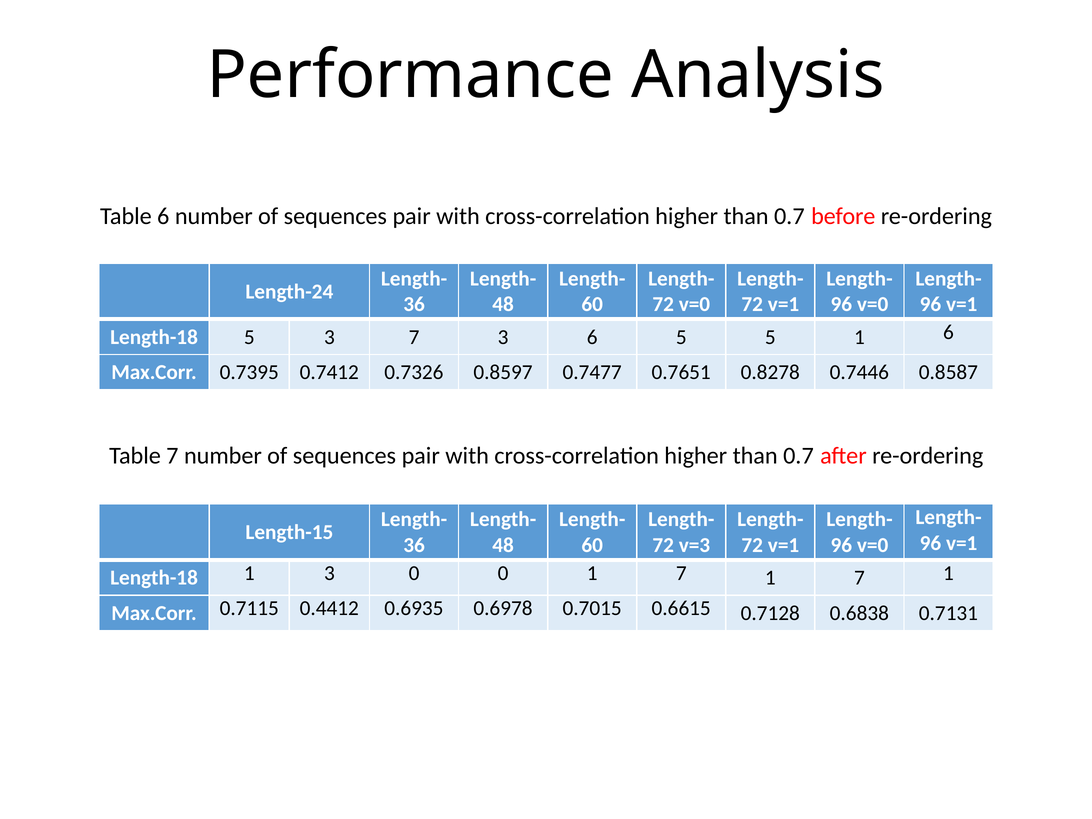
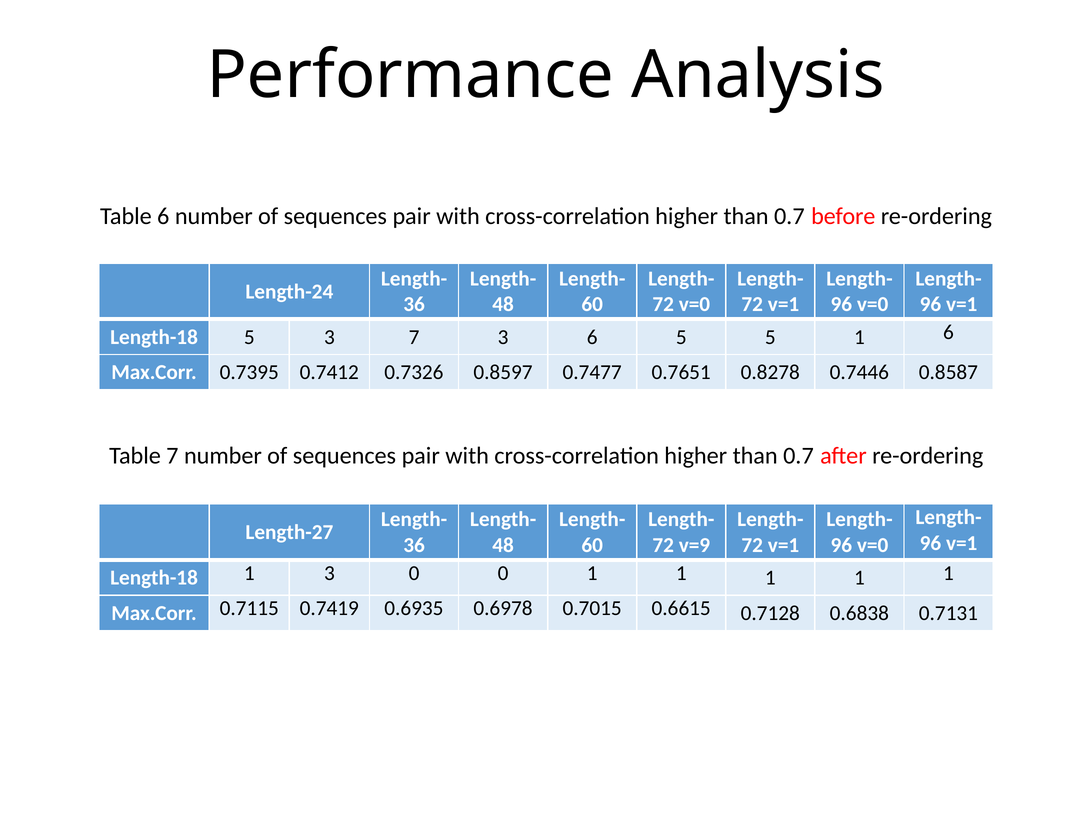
Length-15: Length-15 -> Length-27 (289, 532)
v=3: v=3 -> v=9 (694, 545)
0 1 7: 7 -> 1 (681, 573)
7: 7 -> 1 (859, 578)
0.4412: 0.4412 -> 0.7419 (329, 608)
